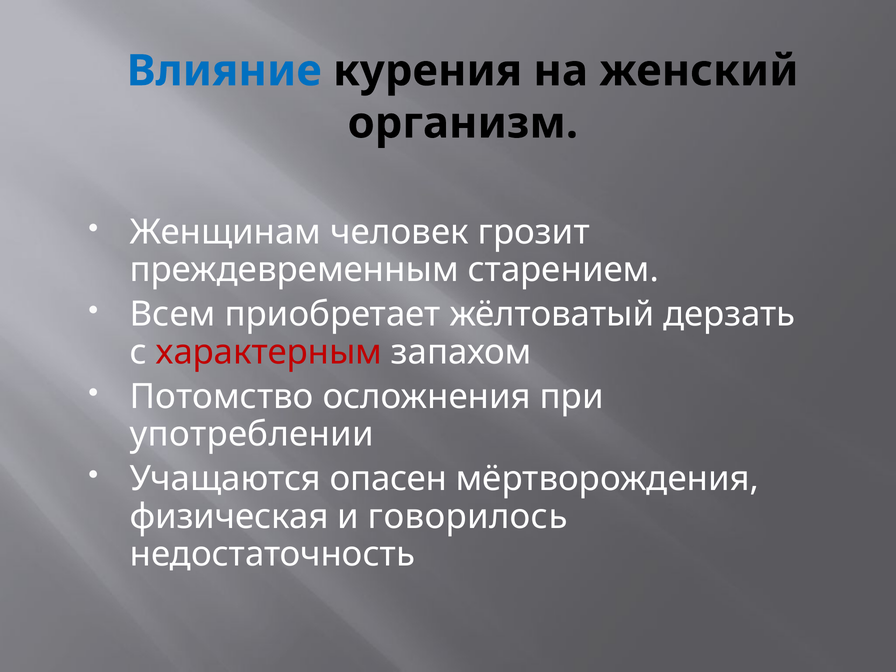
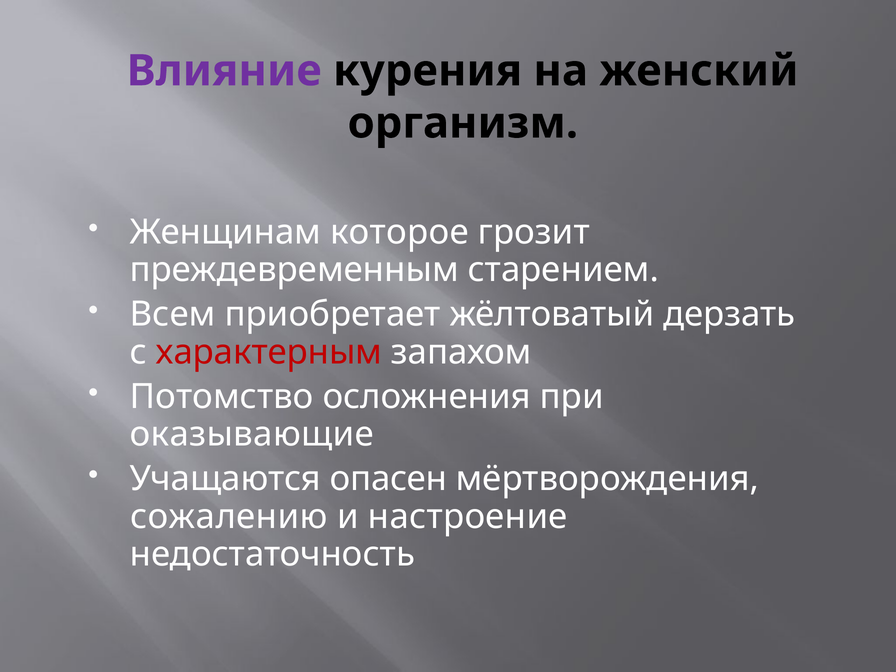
Влияние colour: blue -> purple (224, 71)
человек: человек -> котоpое (400, 232)
употреблении: употреблении -> оказывающие (252, 434)
физическая: физическая -> сожалению (229, 517)
говорилось: говорилось -> настроение (468, 517)
